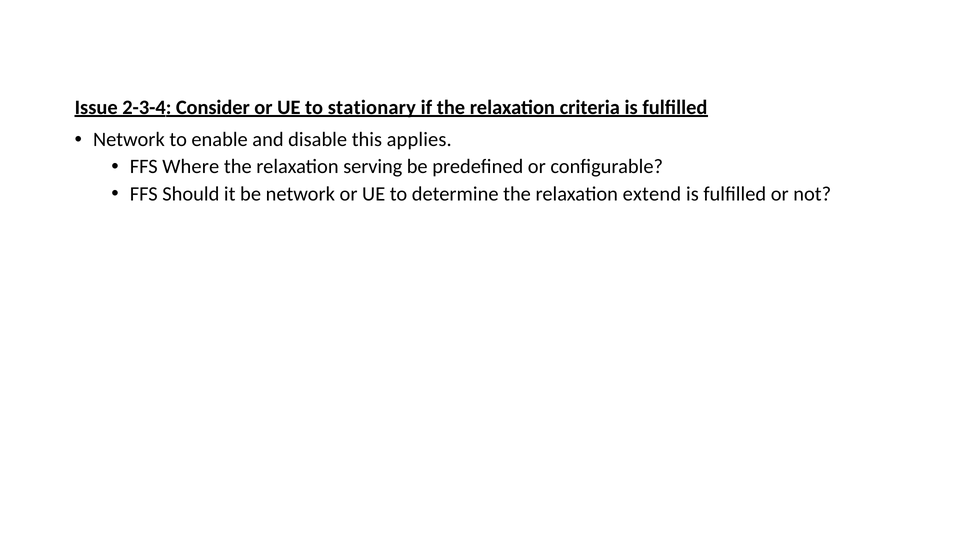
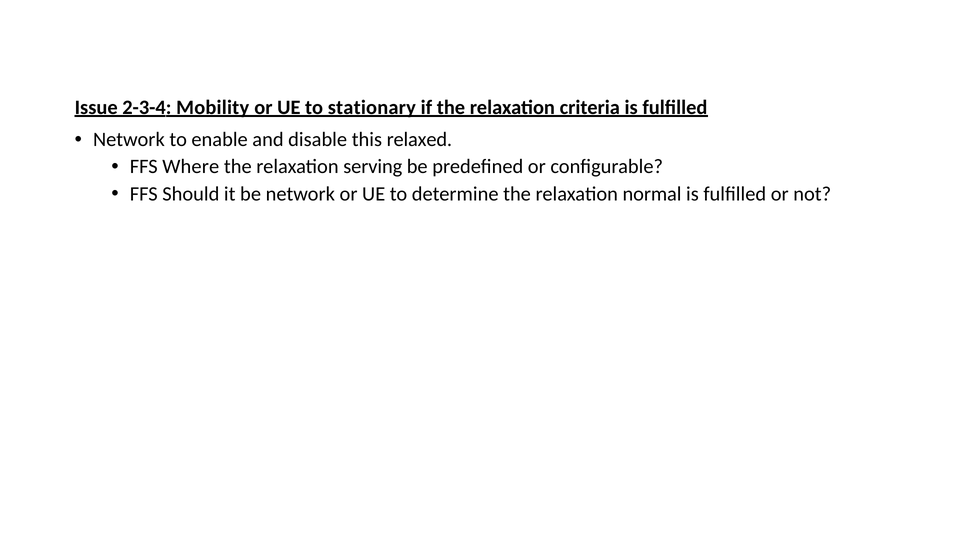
Consider: Consider -> Mobility (213, 107)
applies: applies -> relaxed (419, 140)
extend: extend -> normal (652, 194)
